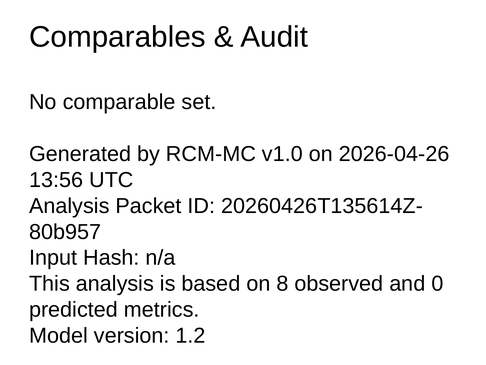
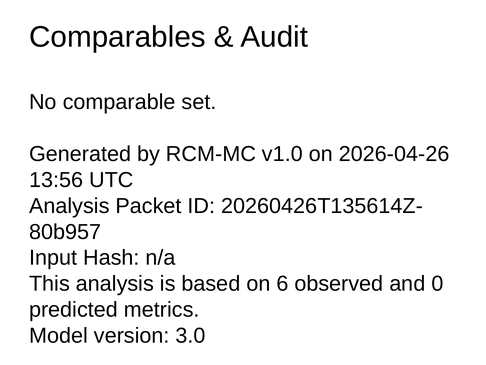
8: 8 -> 6 (282, 283)
1.2: 1.2 -> 3.0 (191, 335)
